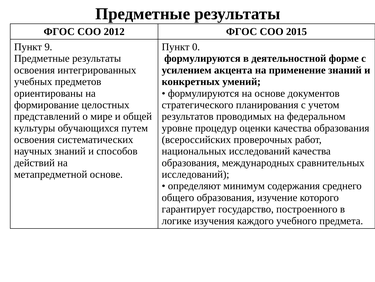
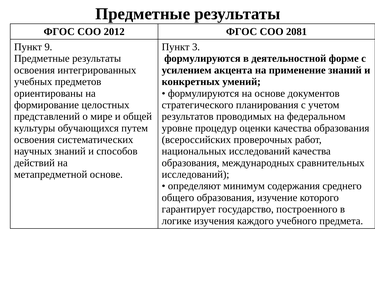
2015: 2015 -> 2081 (297, 32)
0: 0 -> 3 (196, 47)
